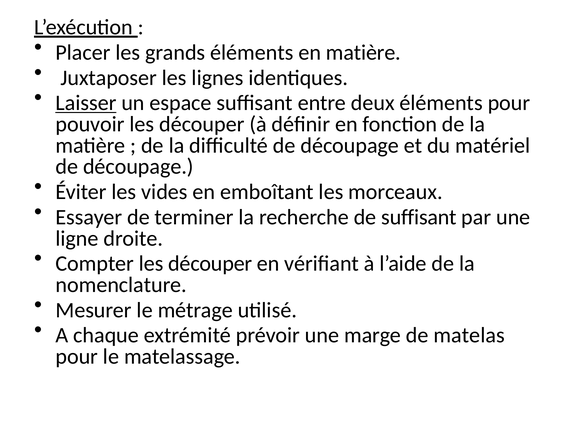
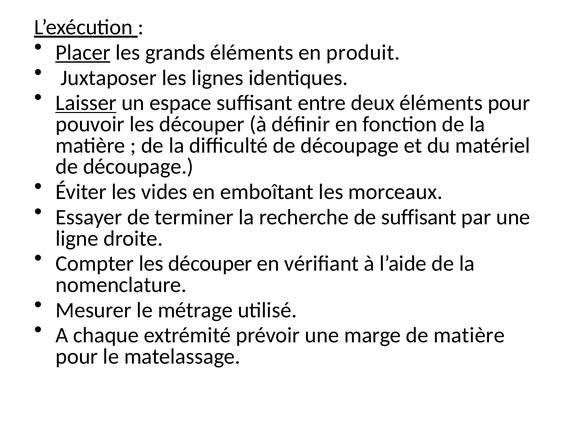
Placer underline: none -> present (83, 53)
en matière: matière -> produit (363, 53)
de matelas: matelas -> matière (469, 336)
